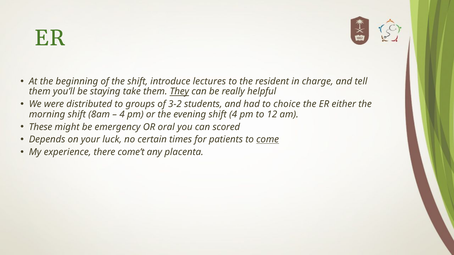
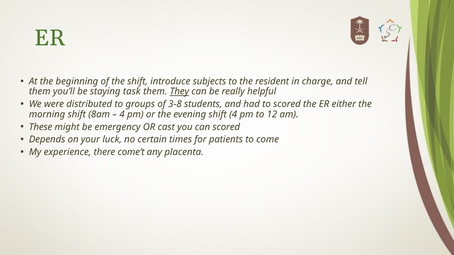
lectures: lectures -> subjects (209, 81)
take: take -> task (132, 92)
3-2: 3-2 -> 3-8 (175, 104)
to choice: choice -> scored (287, 104)
oral: oral -> cast (166, 127)
come underline: present -> none (268, 140)
